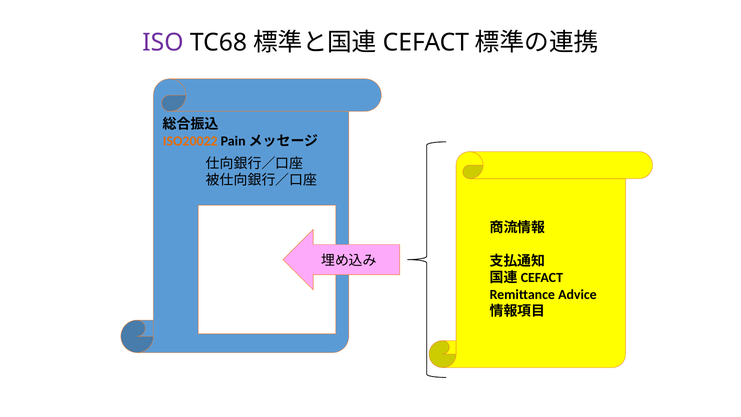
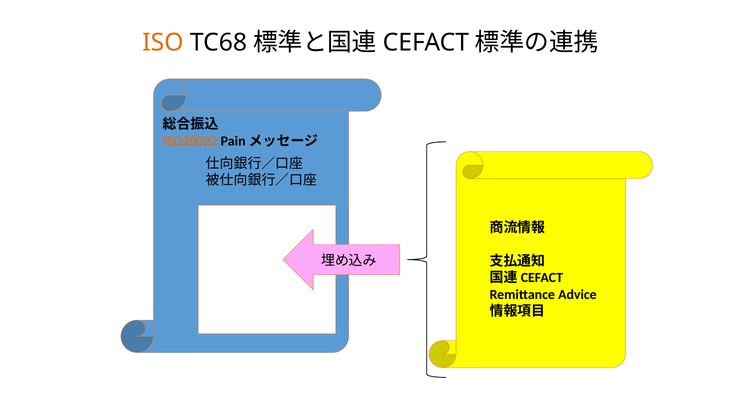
ISO colour: purple -> orange (163, 42)
